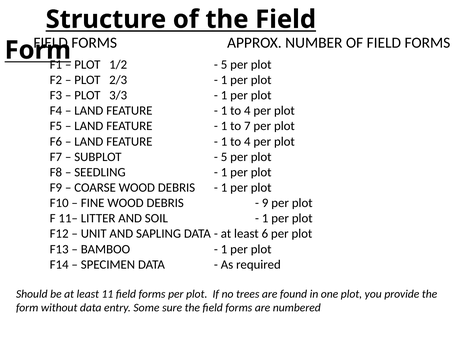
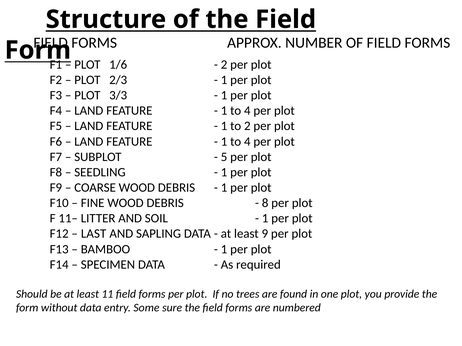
1/2: 1/2 -> 1/6 (118, 65)
5: 5 -> 2 (224, 65)
to 7: 7 -> 2 (247, 126)
9: 9 -> 8 (265, 203)
UNIT: UNIT -> LAST (94, 234)
6: 6 -> 9 (265, 234)
